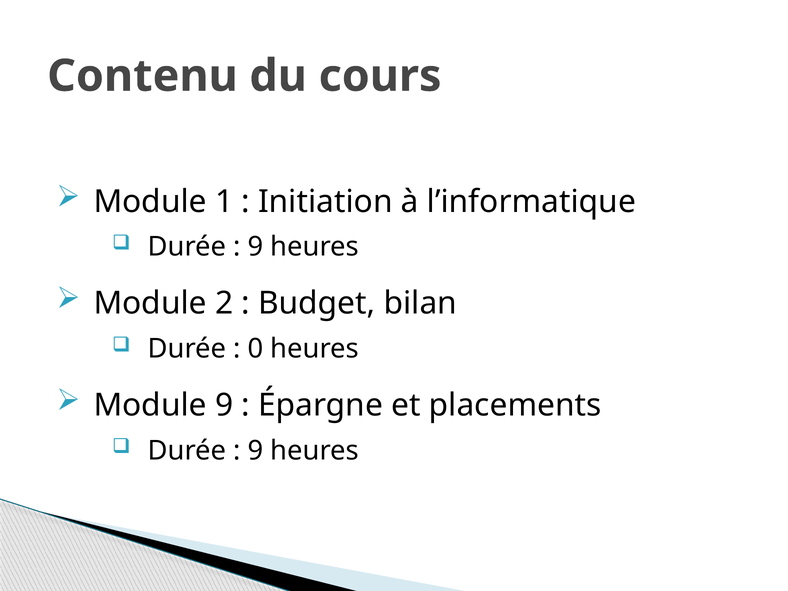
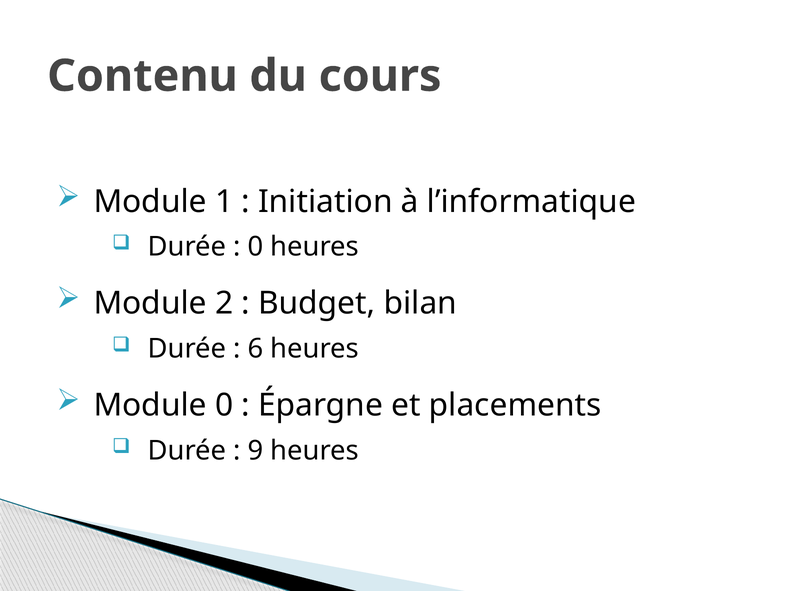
9: 9 -> 0 (256, 247)
0: 0 -> 6 (256, 349)
Module 9: 9 -> 0 (224, 405)
